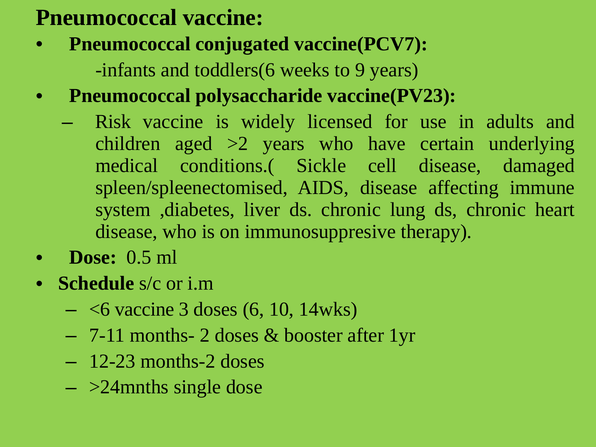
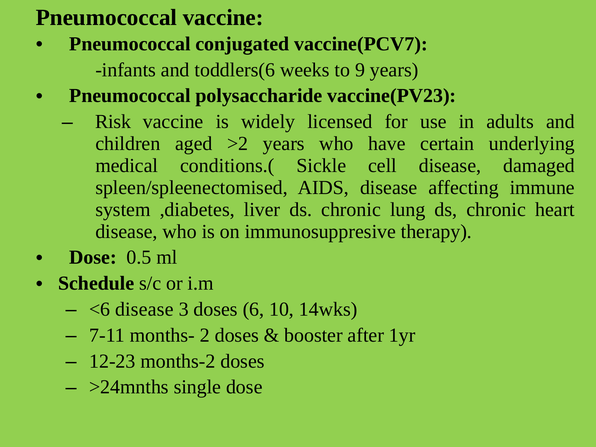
<6 vaccine: vaccine -> disease (144, 309)
